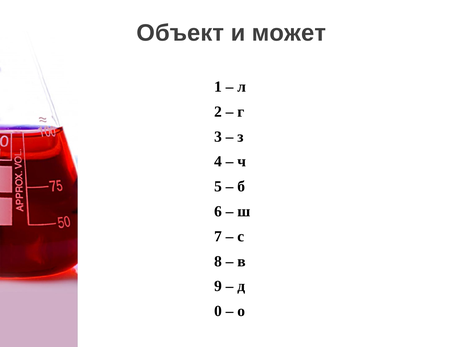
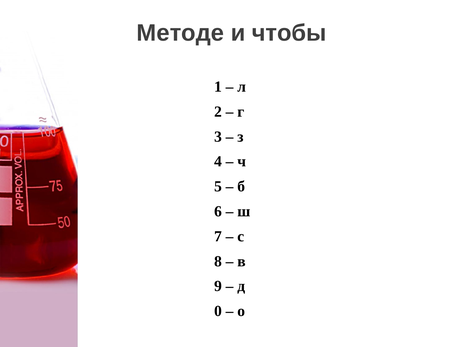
Объект: Объект -> Методе (180, 33)
может: может -> чтобы (289, 33)
